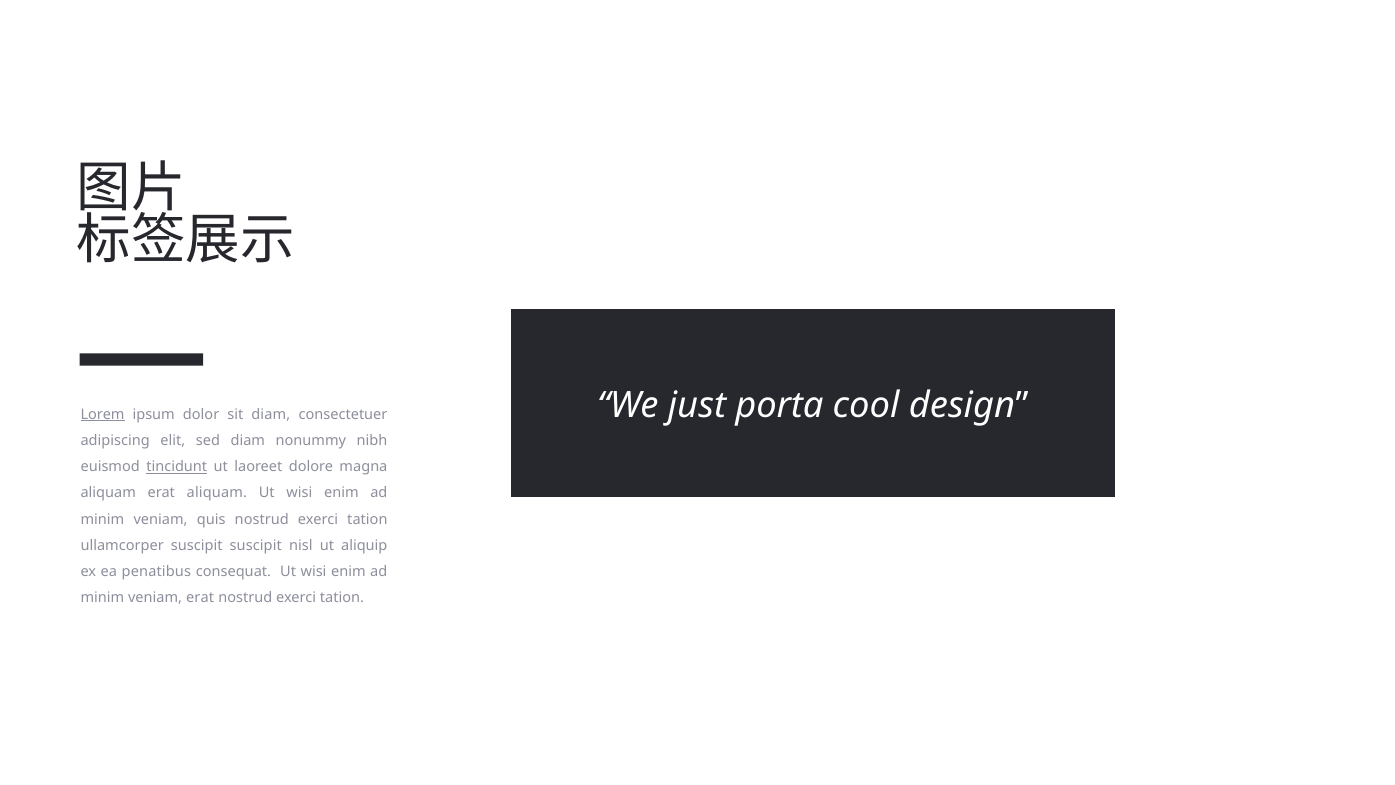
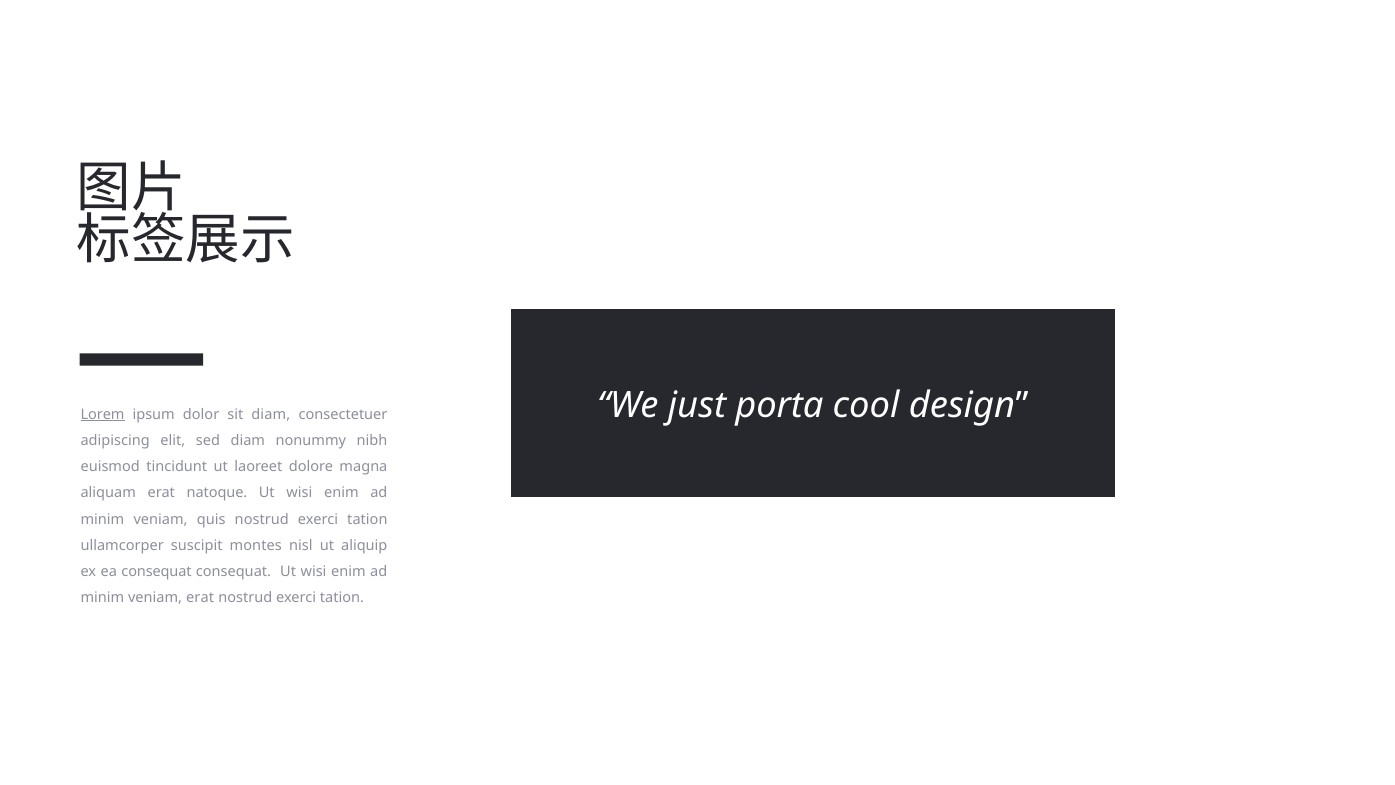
tincidunt underline: present -> none (177, 467)
erat aliquam: aliquam -> natoque (217, 493)
suscipit suscipit: suscipit -> montes (256, 545)
ea penatibus: penatibus -> consequat (157, 571)
